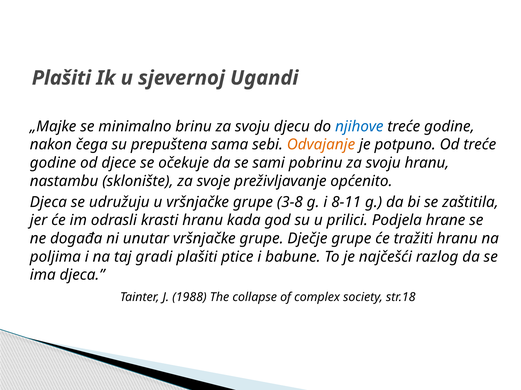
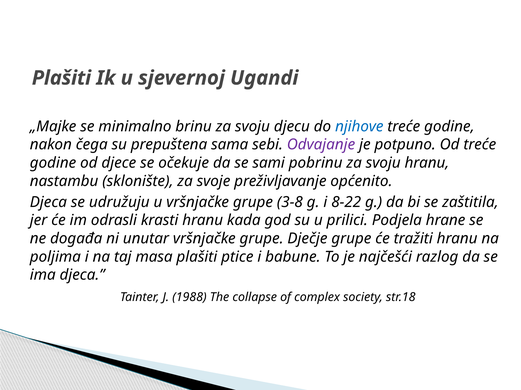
Odvajanje colour: orange -> purple (321, 145)
8-11: 8-11 -> 8-22 (346, 203)
gradi: gradi -> masa (154, 257)
